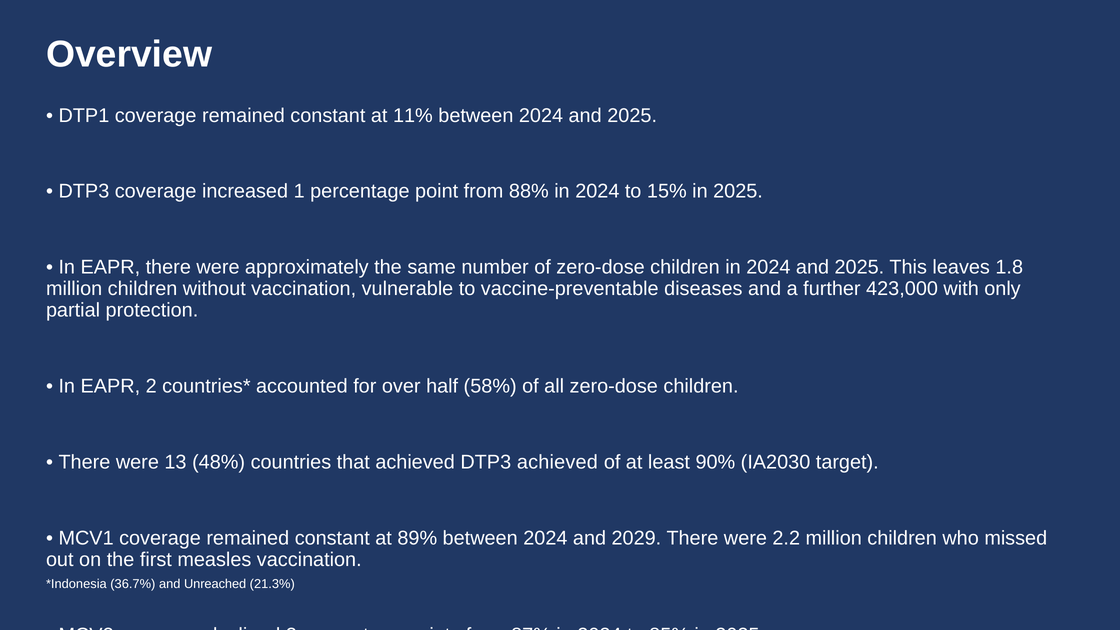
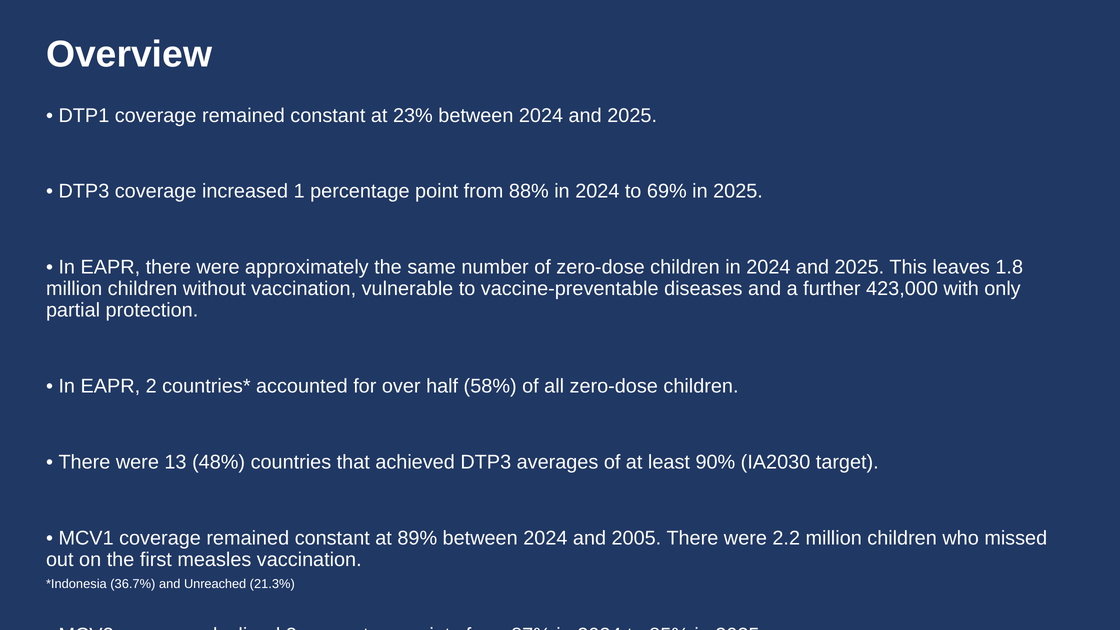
11%: 11% -> 23% (413, 116)
15%: 15% -> 69% (667, 191)
DTP3 achieved: achieved -> averages (557, 462)
2029: 2029 -> 2005 (636, 538)
